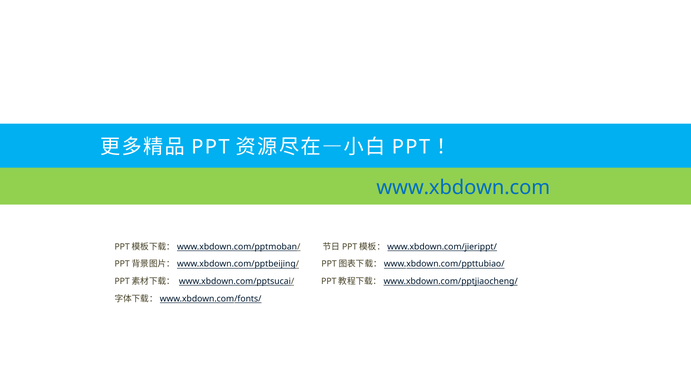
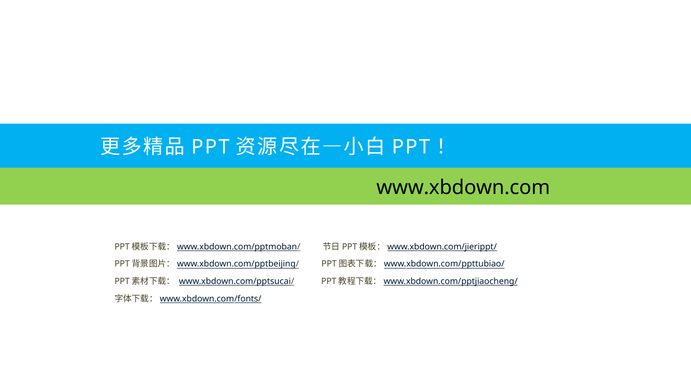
www.xbdown.com colour: blue -> black (463, 187)
